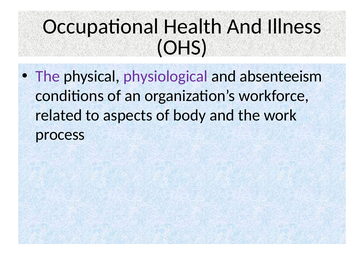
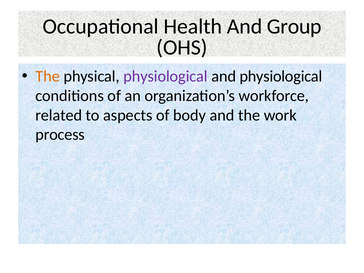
Illness: Illness -> Group (294, 27)
The colour: purple -> orange (48, 76)
and absenteeism: absenteeism -> physiological (281, 76)
